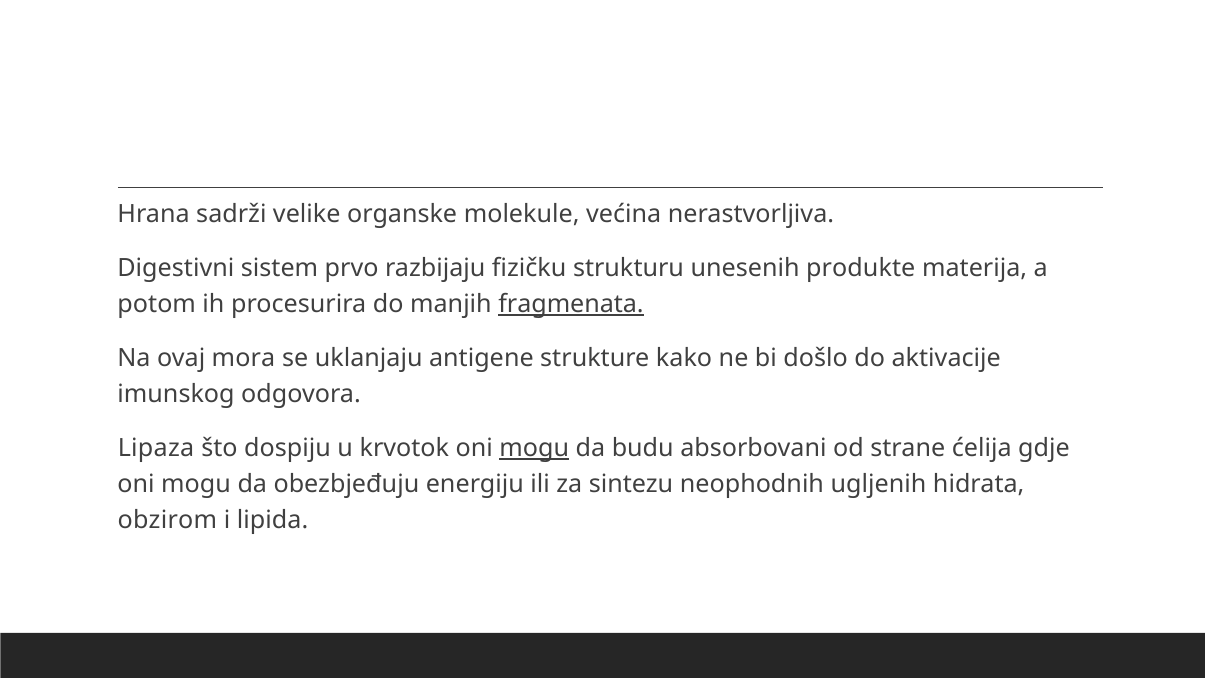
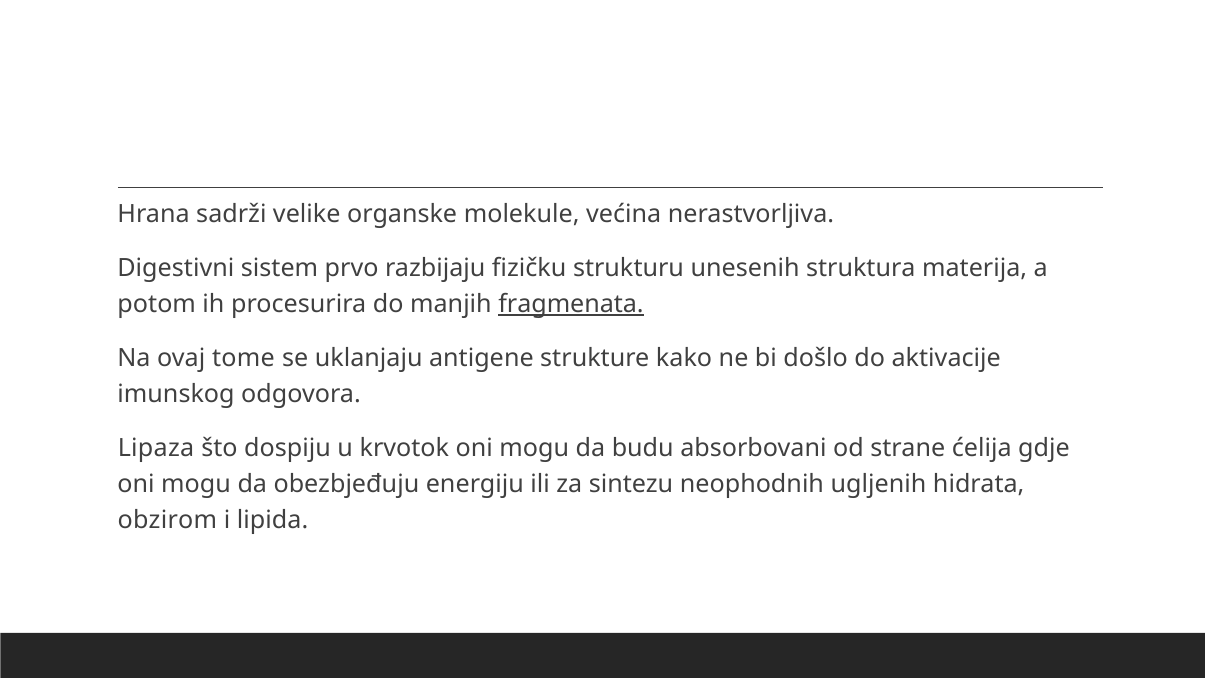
produkte: produkte -> struktura (861, 268)
mora: mora -> tome (243, 358)
mogu underline: present -> none (534, 448)
